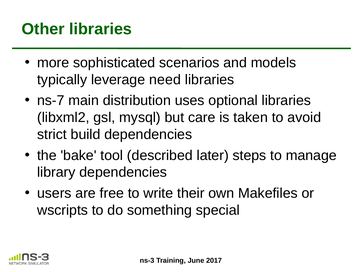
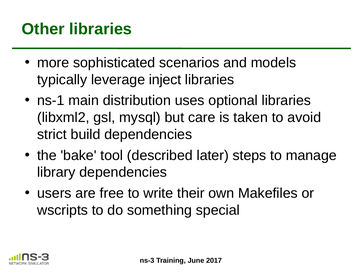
need: need -> inject (165, 80)
ns-7: ns-7 -> ns-1 (51, 101)
